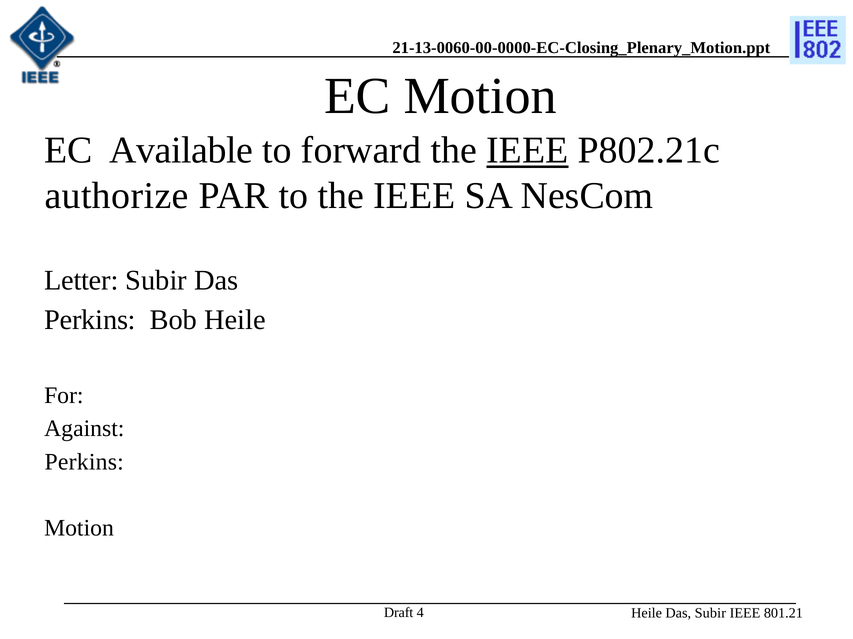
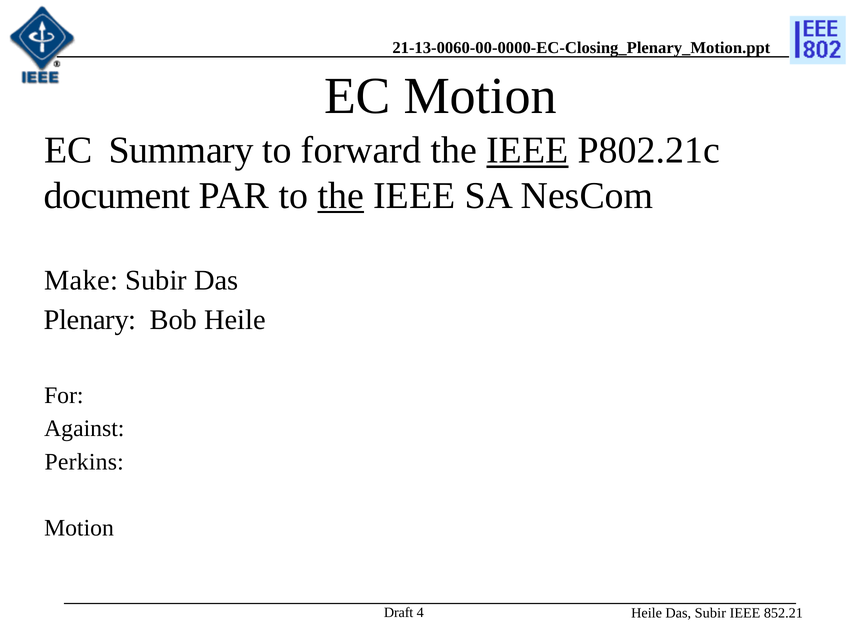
Available: Available -> Summary (181, 151)
authorize: authorize -> document (117, 196)
the underline: none -> present (341, 196)
Letter: Letter -> Make (81, 281)
Perkins: Perkins -> Plenary (90, 320)
801.21: 801.21 -> 852.21 (783, 614)
